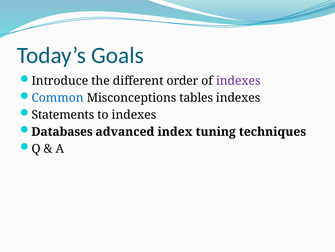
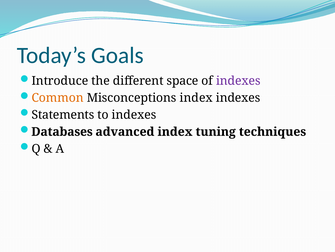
order: order -> space (183, 81)
Common colour: blue -> orange (58, 98)
Misconceptions tables: tables -> index (196, 98)
